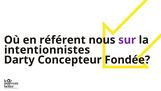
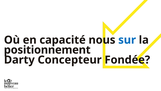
référent: référent -> capacité (63, 40)
sur colour: purple -> blue (127, 40)
intentionnistes: intentionnistes -> positionnement (47, 50)
